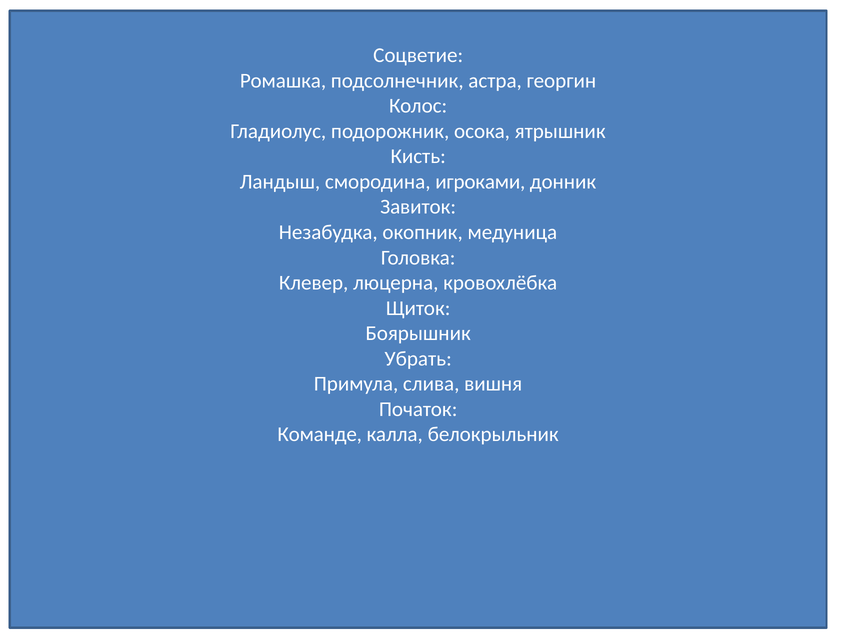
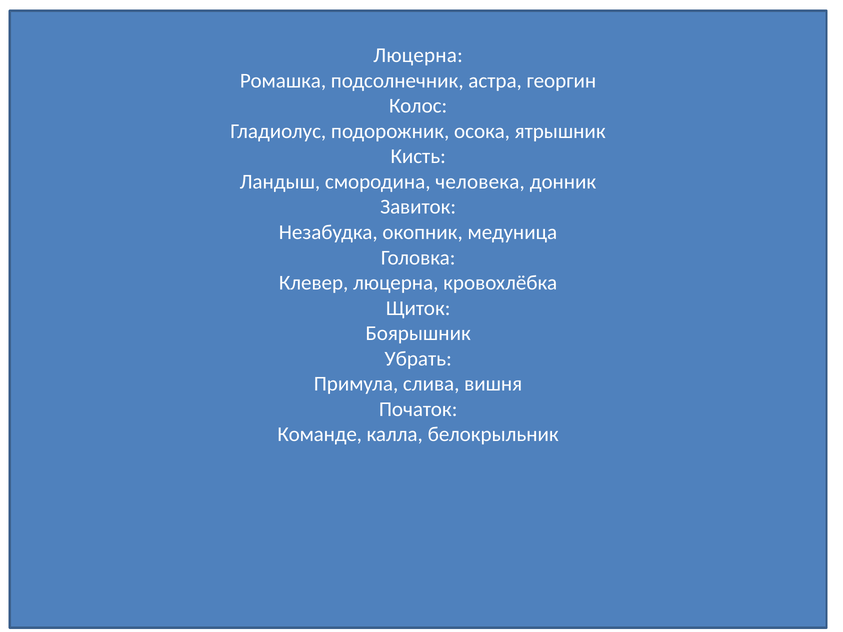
Соцветие: Соцветие -> Люцерна (418, 55)
игроками: игроками -> человека (480, 182)
